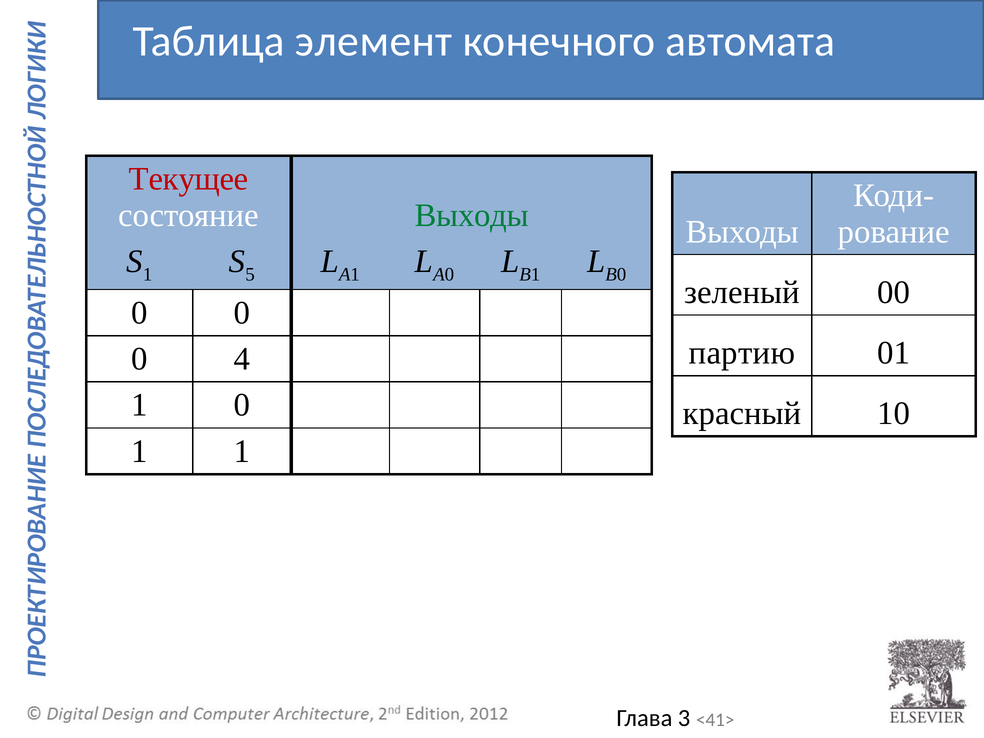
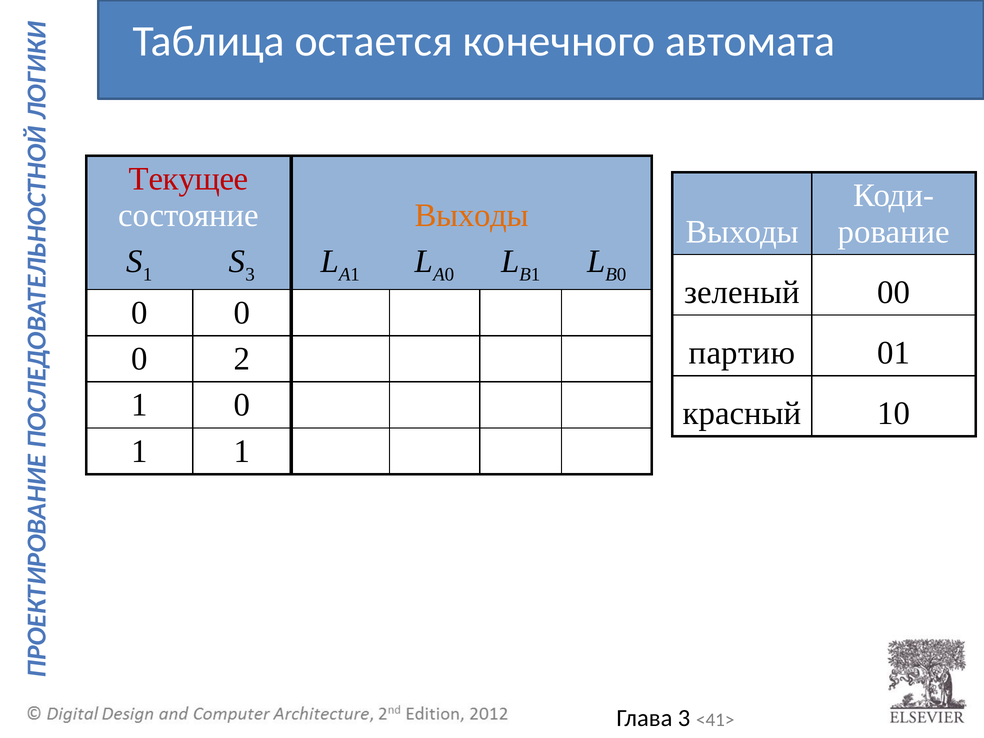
элемент: элемент -> остается (374, 42)
Выходы colour: green -> orange (472, 215)
5: 5 -> 3 (250, 274)
4: 4 -> 2 (242, 359)
